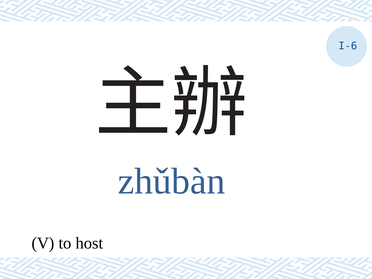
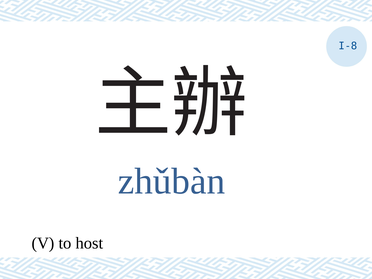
I-6: I-6 -> I-8 (348, 46)
